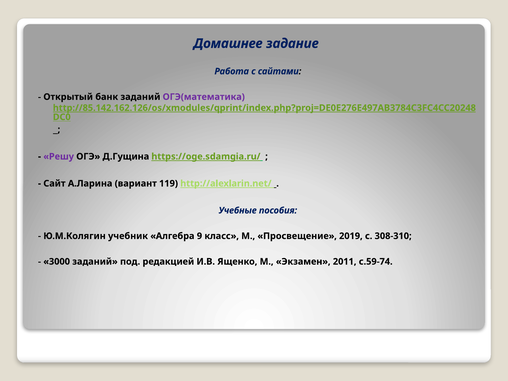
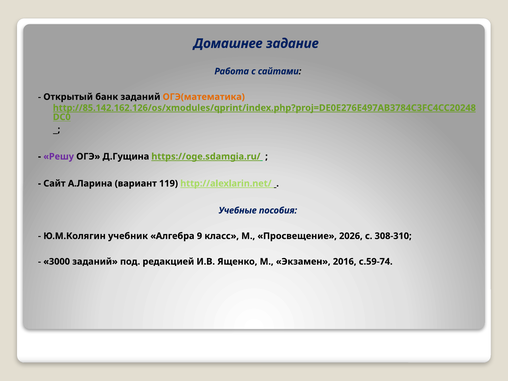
ОГЭ(математика colour: purple -> orange (204, 97)
2019: 2019 -> 2026 (351, 236)
2011: 2011 -> 2016 (345, 262)
